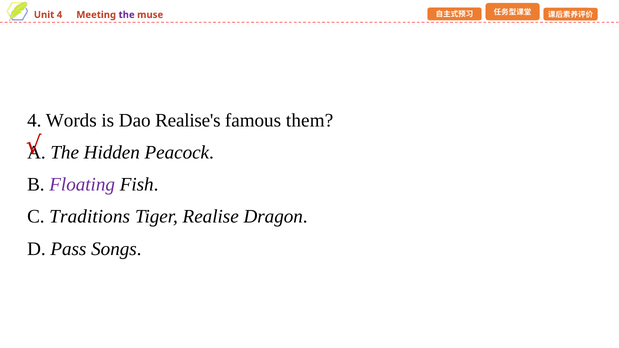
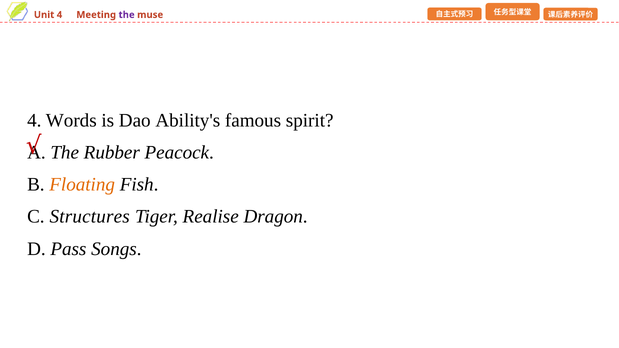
Realise's: Realise's -> Ability's (188, 120)
them: them -> spirit (310, 120)
Hidden: Hidden -> Rubber (112, 153)
Floating colour: purple -> orange (82, 185)
Traditions: Traditions -> Structures (90, 217)
